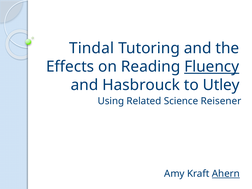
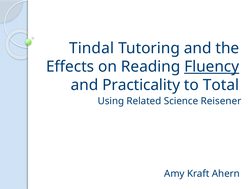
Hasbrouck: Hasbrouck -> Practicality (141, 85)
Utley: Utley -> Total (221, 85)
Ahern underline: present -> none (226, 174)
